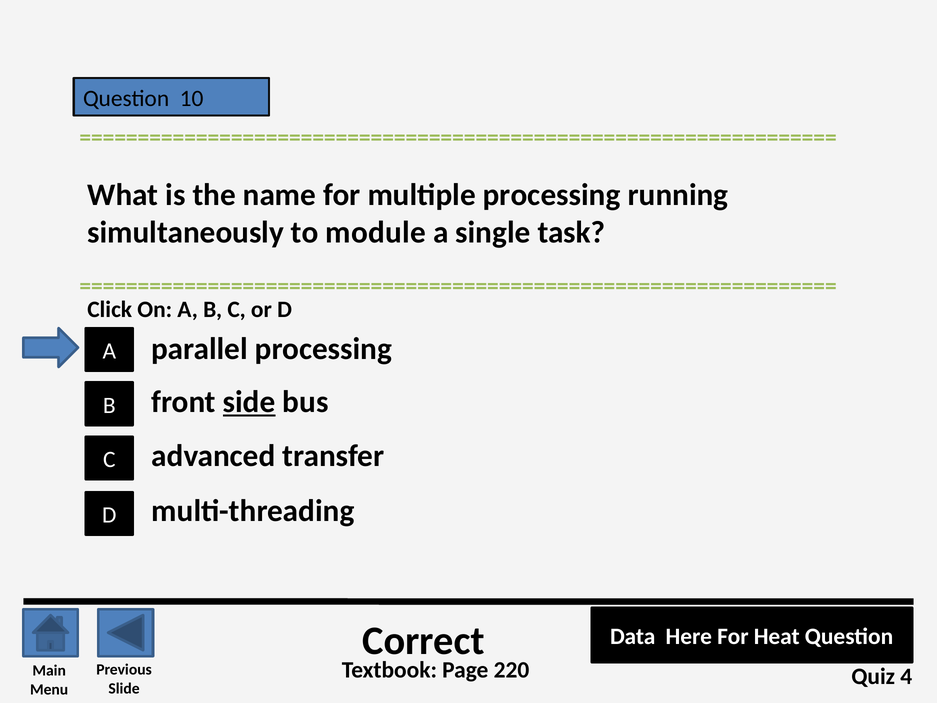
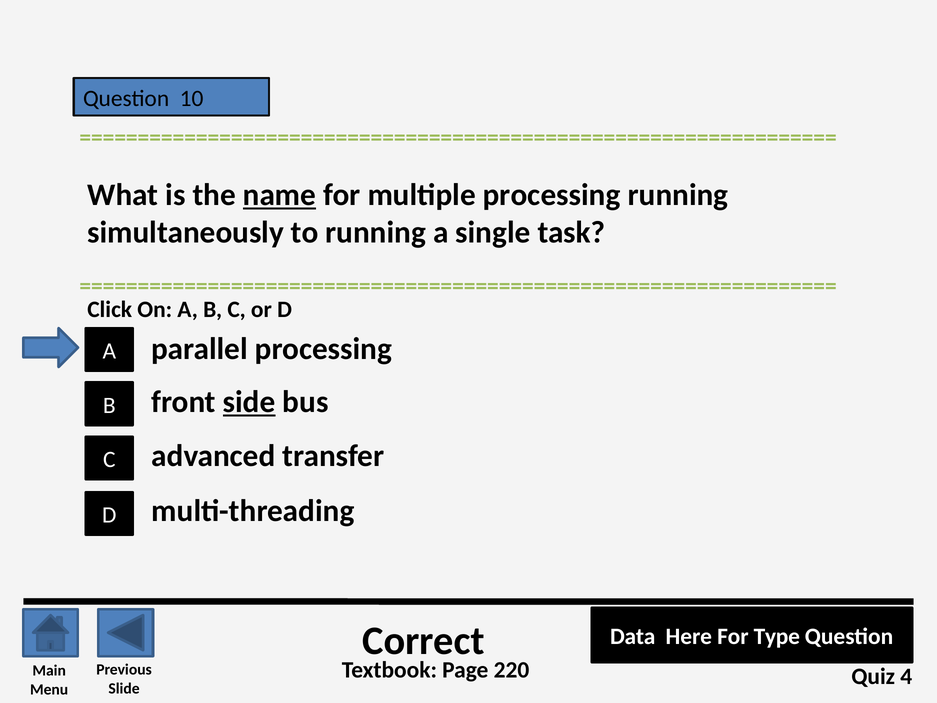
name underline: none -> present (279, 195)
to module: module -> running (376, 232)
Heat: Heat -> Type (777, 636)
